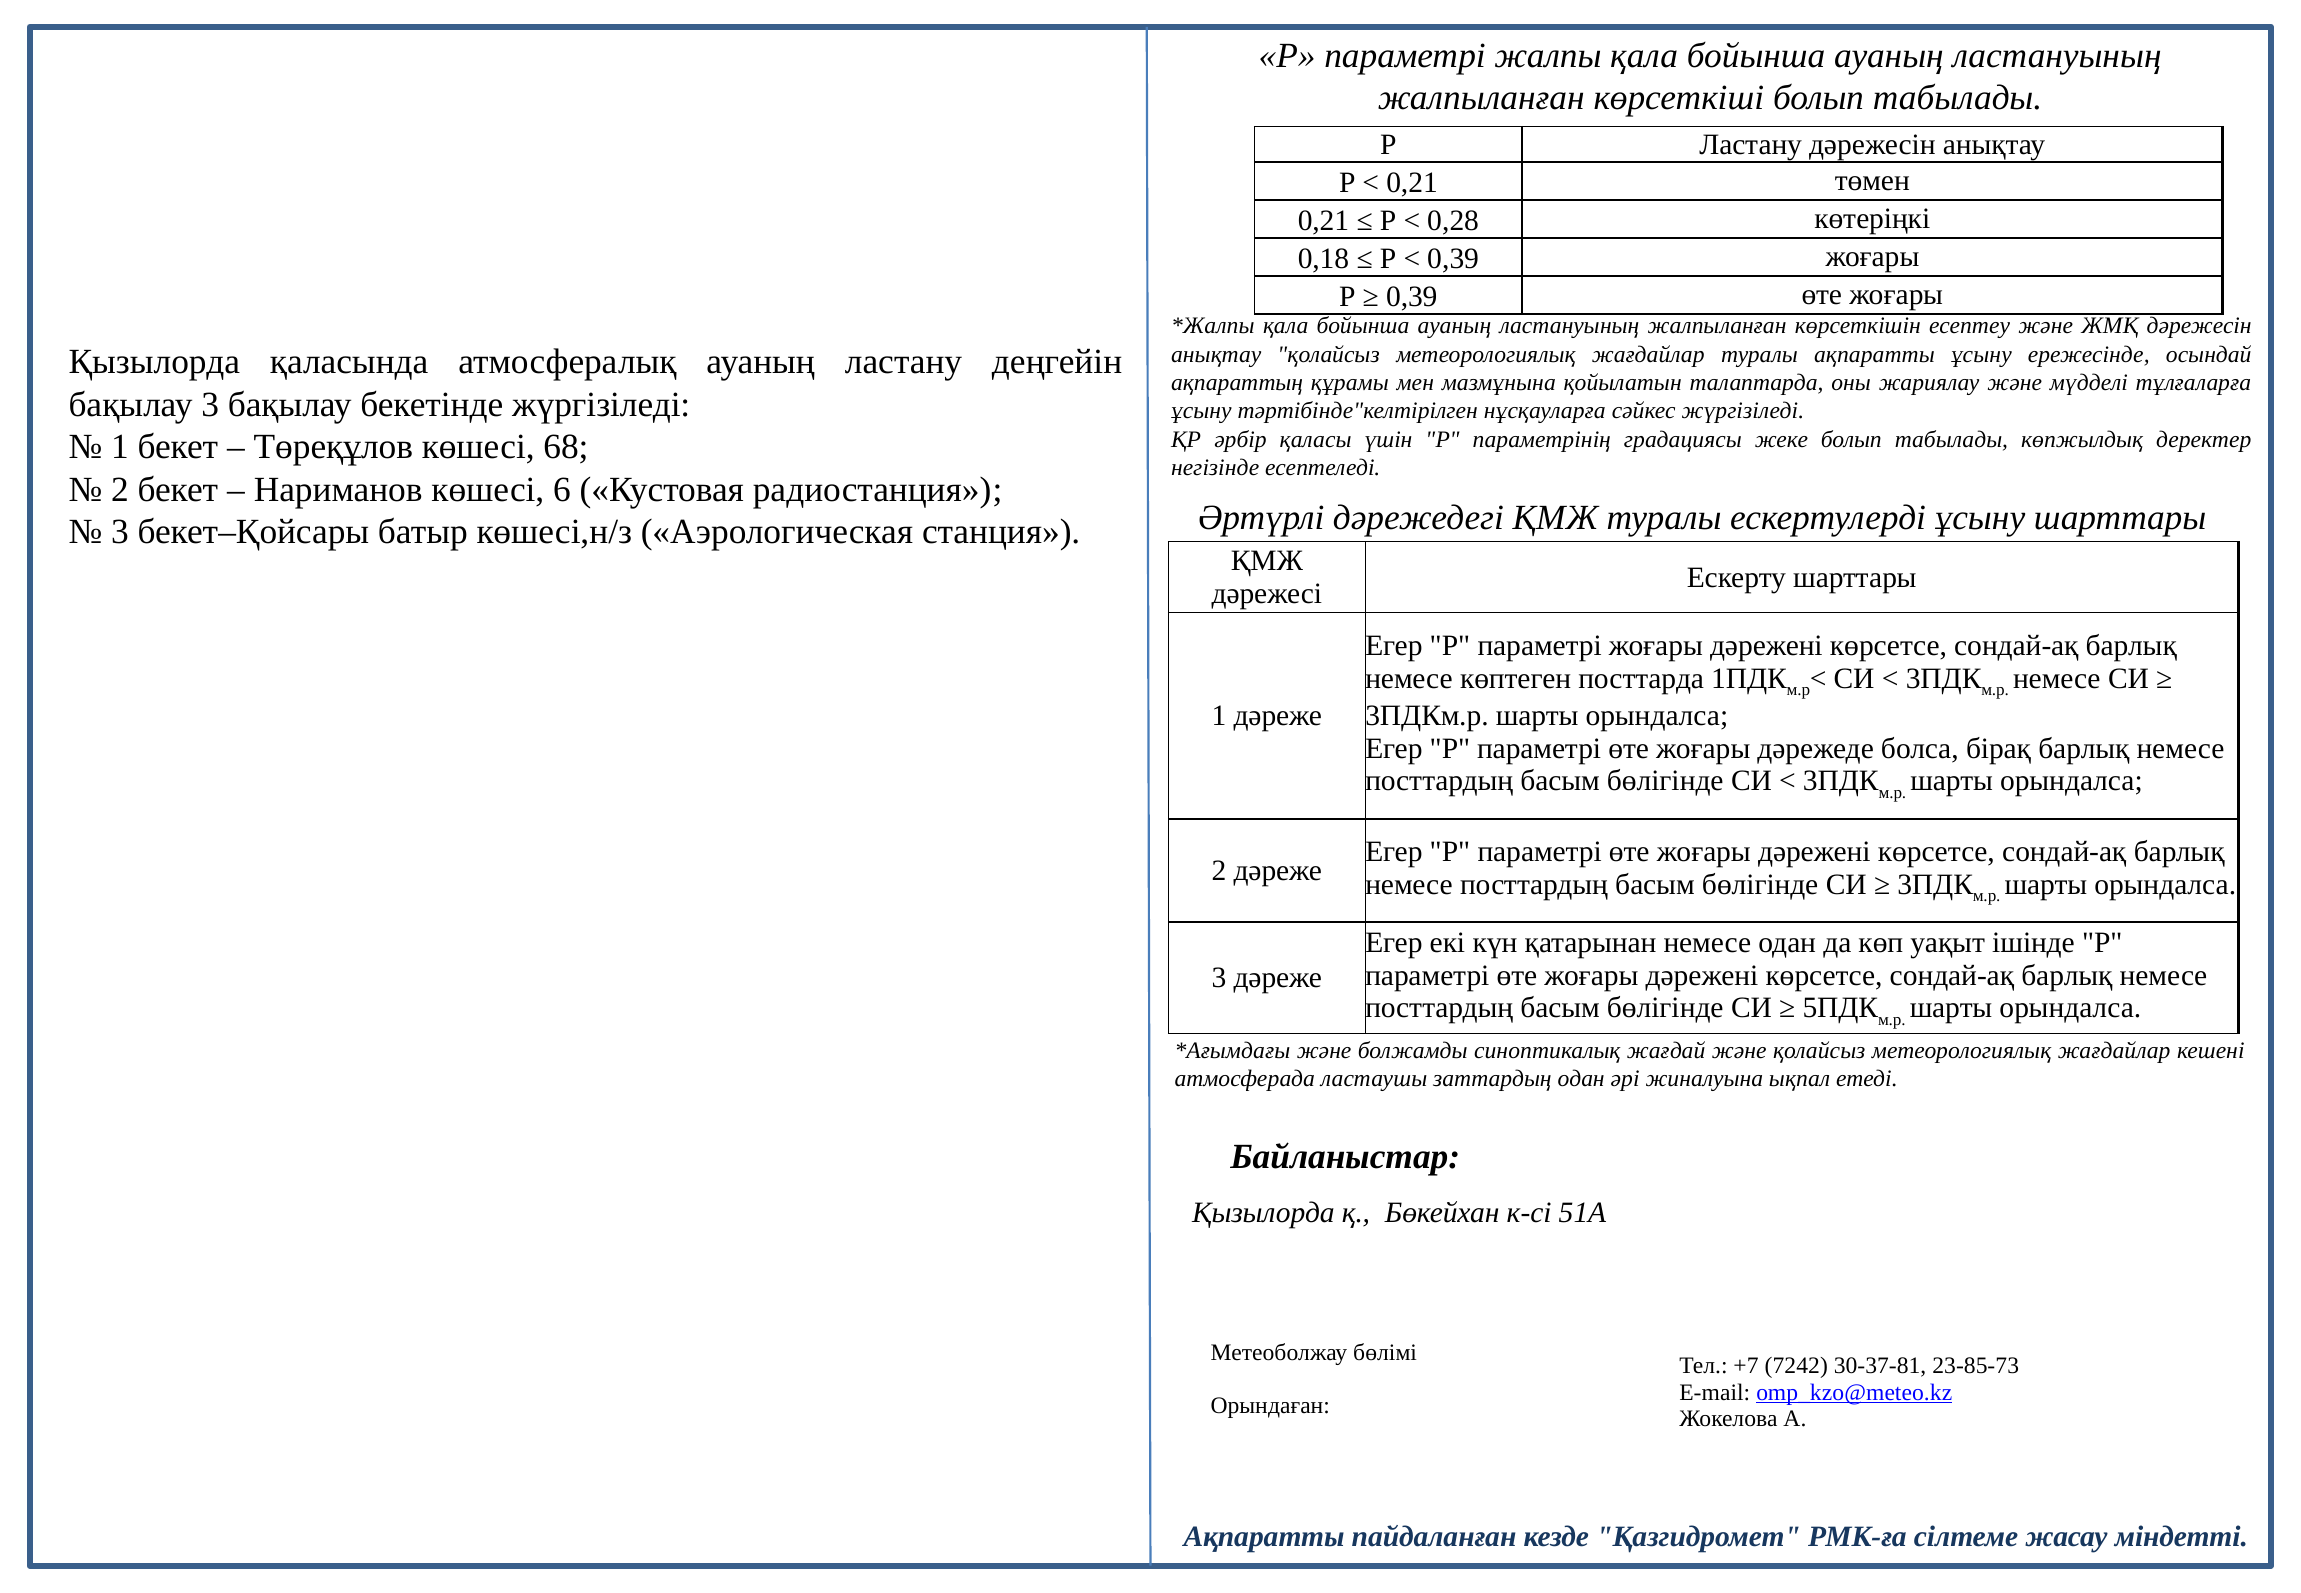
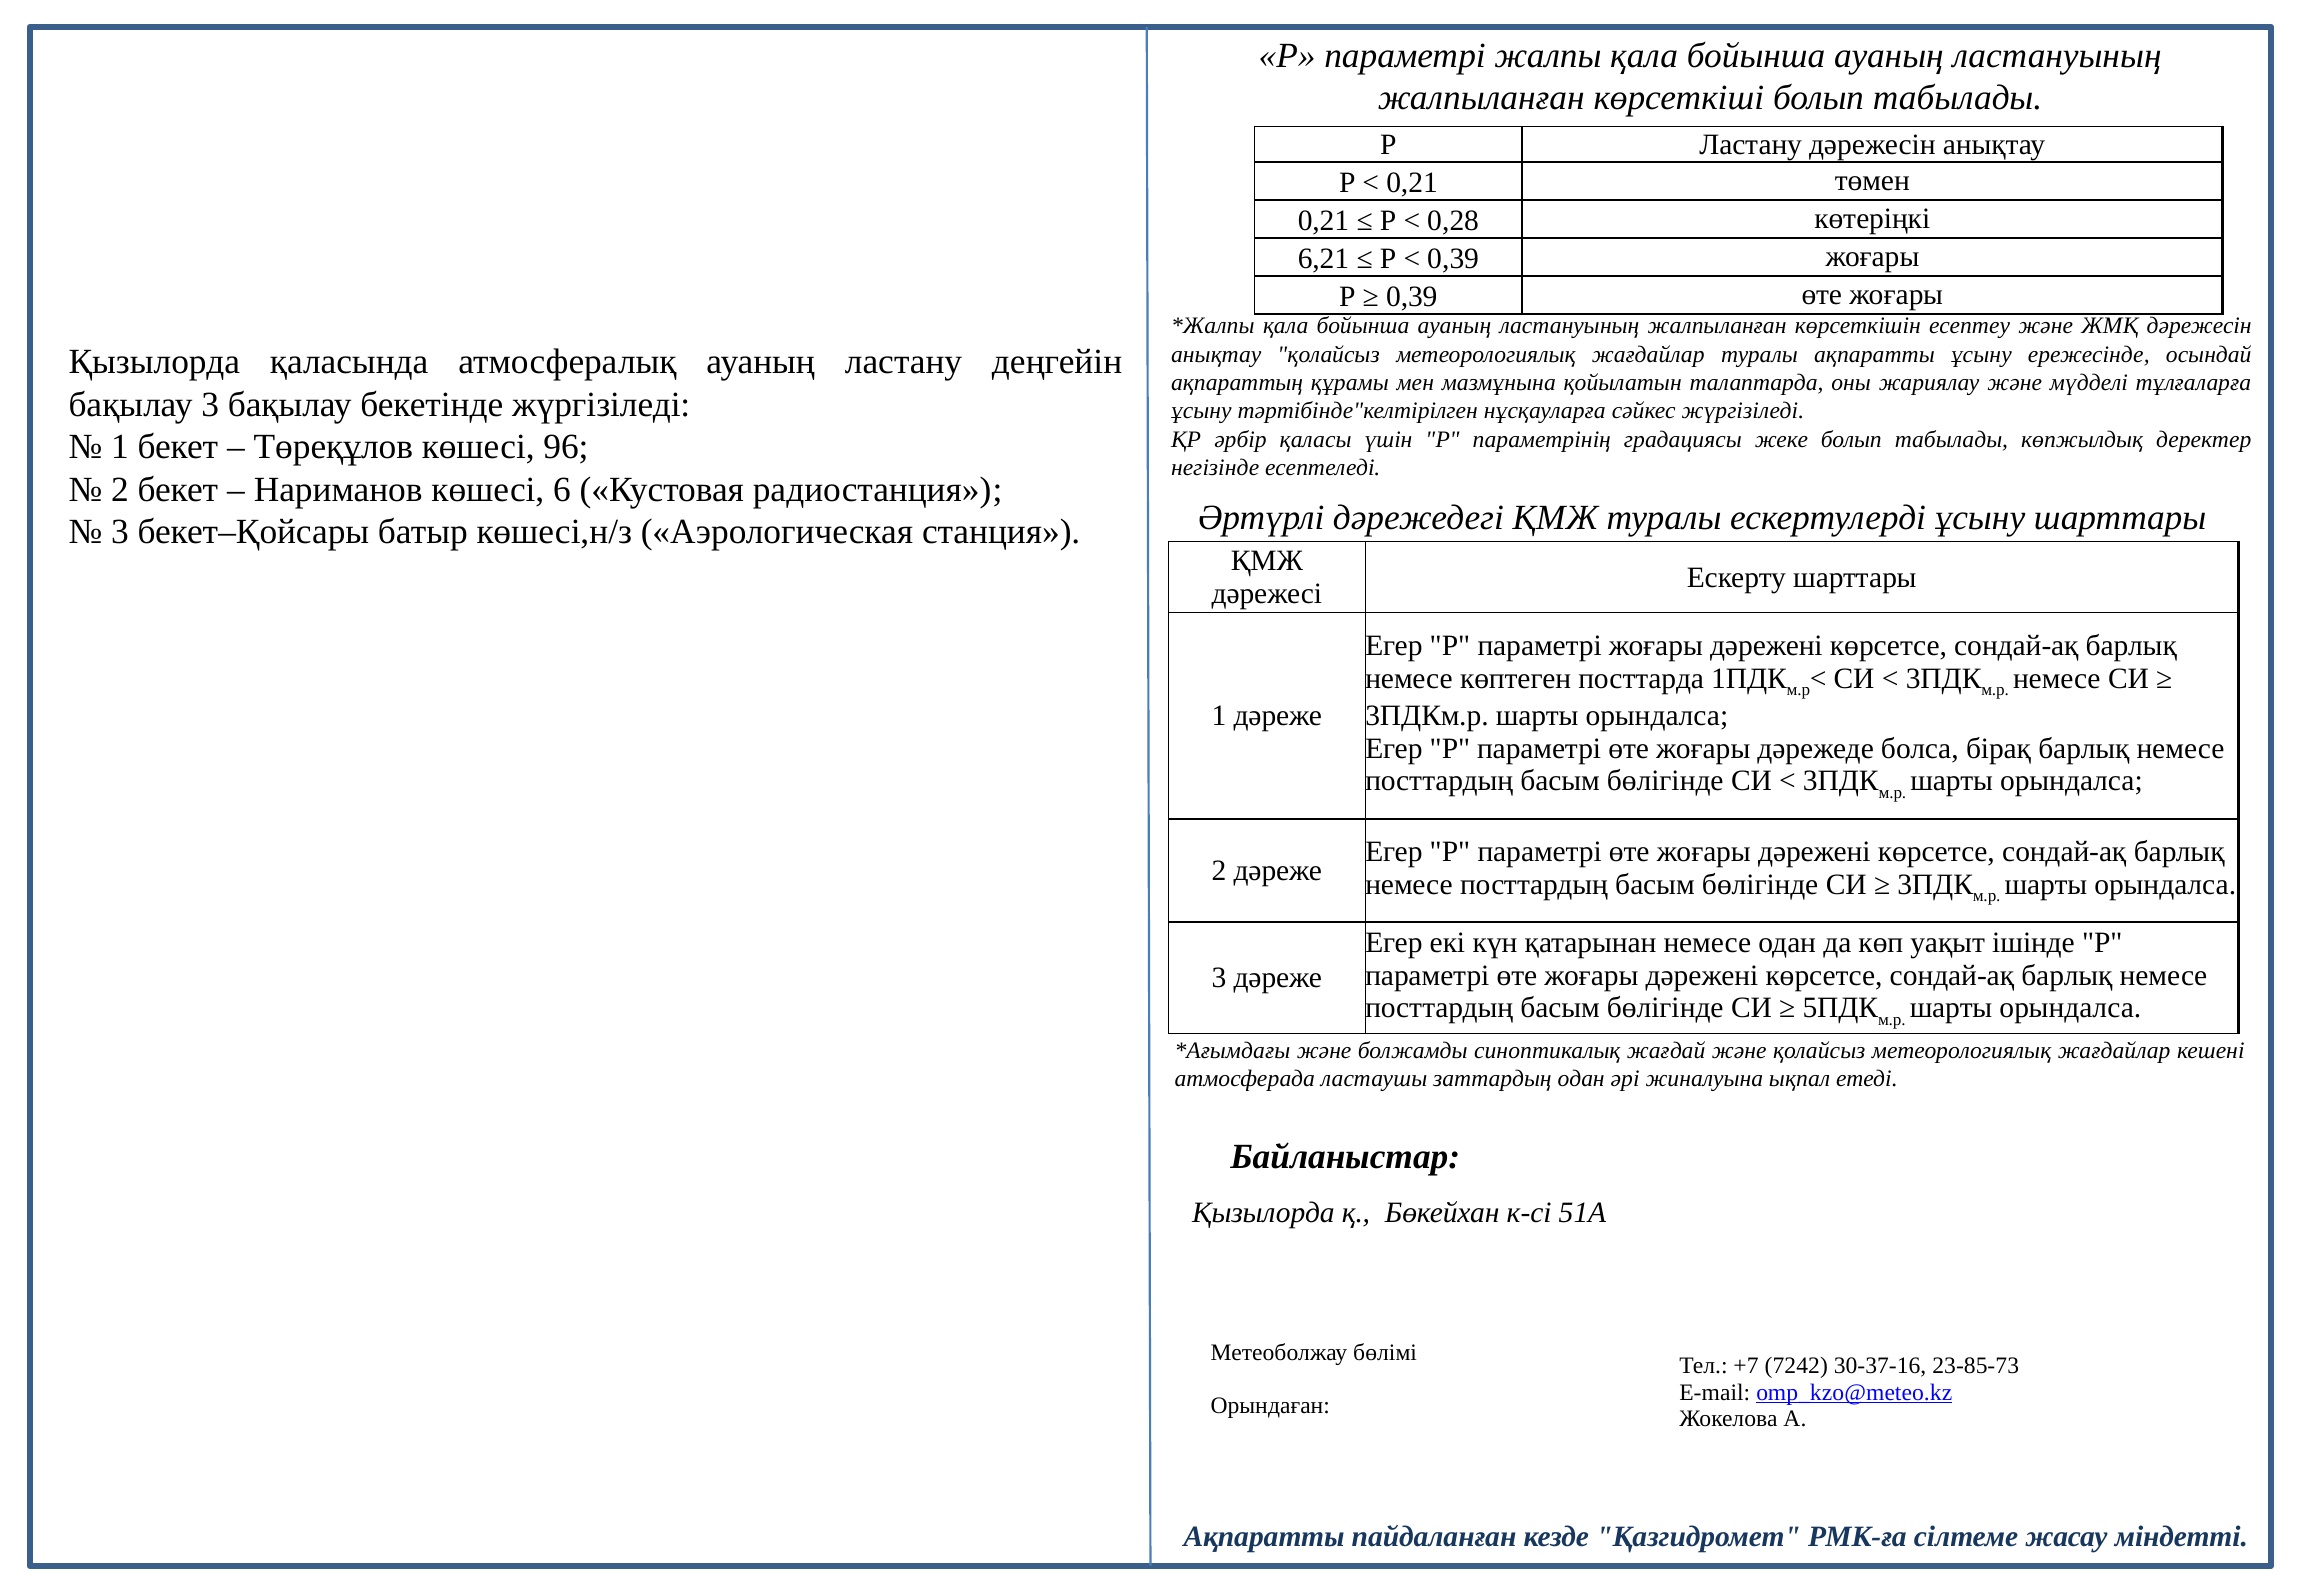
0,18: 0,18 -> 6,21 (1323, 258)
68: 68 -> 96 (566, 447)
30-37-81: 30-37-81 -> 30-37-16 (1880, 1366)
